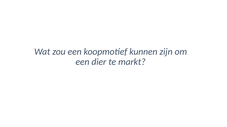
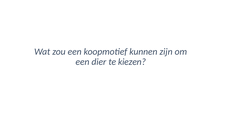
markt: markt -> kiezen (132, 62)
